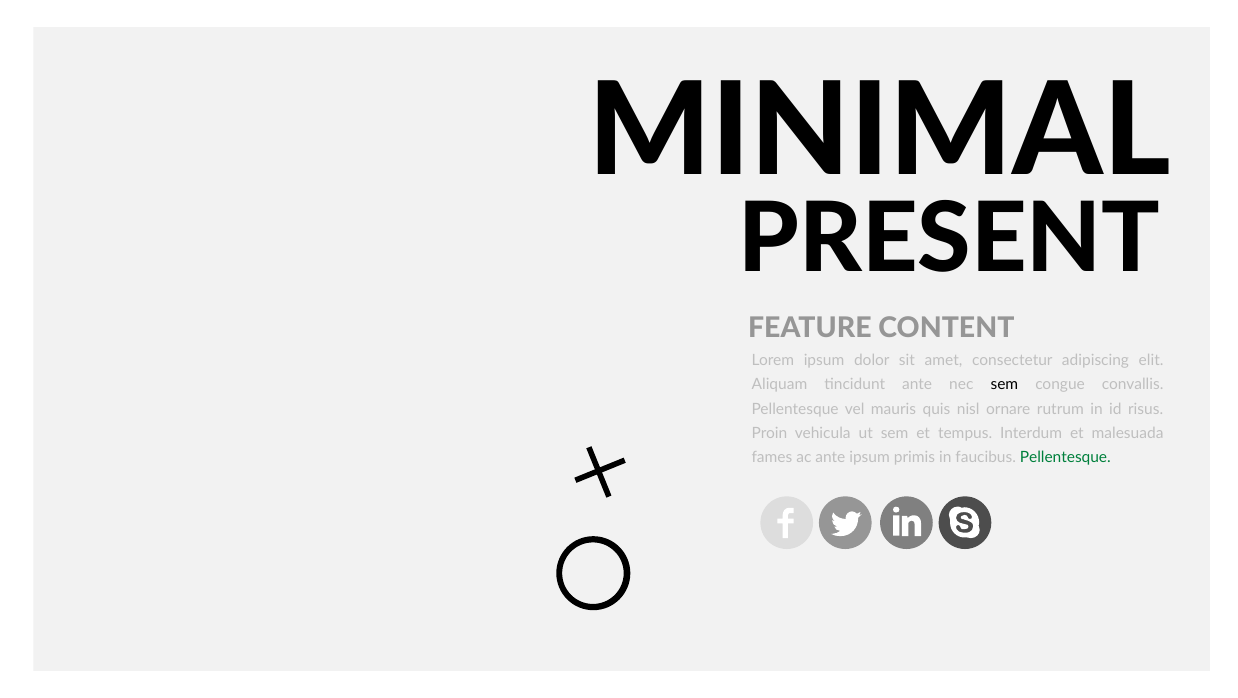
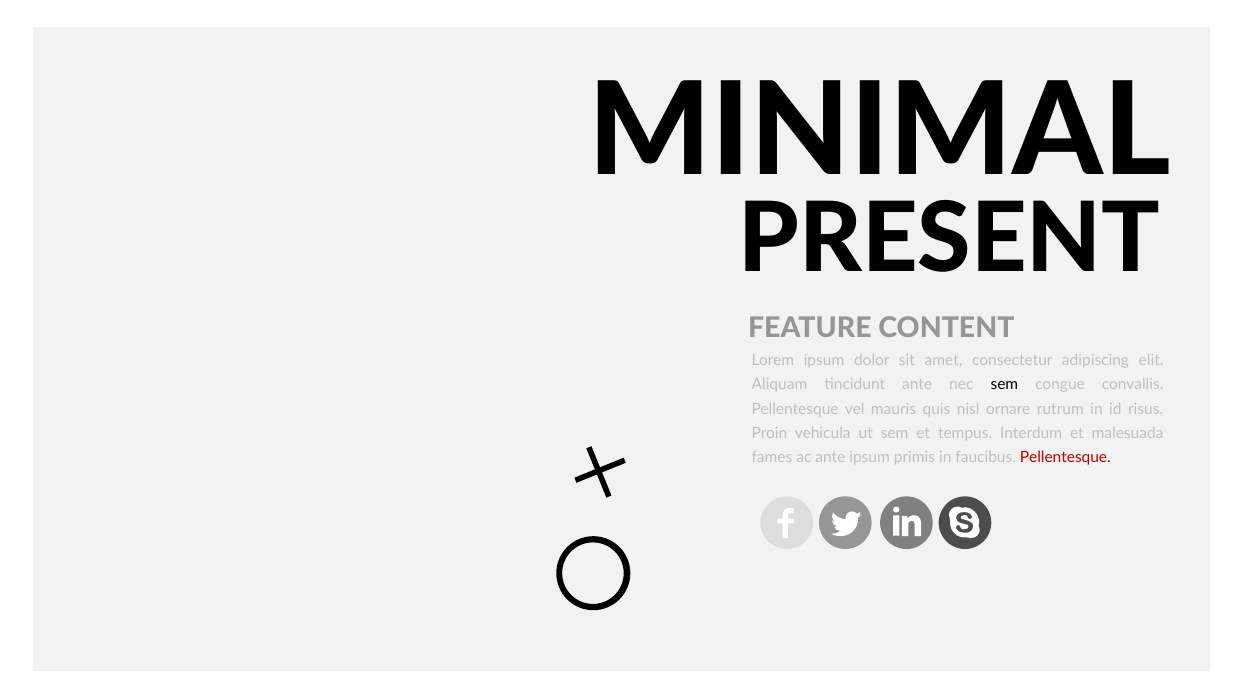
Pellentesque colour: green -> red (1065, 457)
